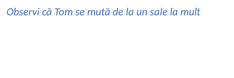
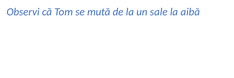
mult: mult -> aibă (190, 12)
